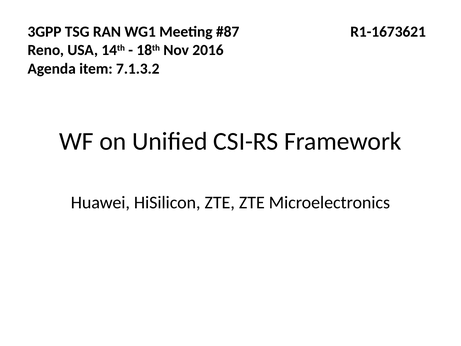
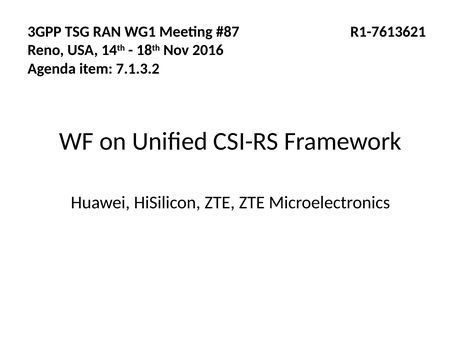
R1-1673621: R1-1673621 -> R1-7613621 (388, 32)
